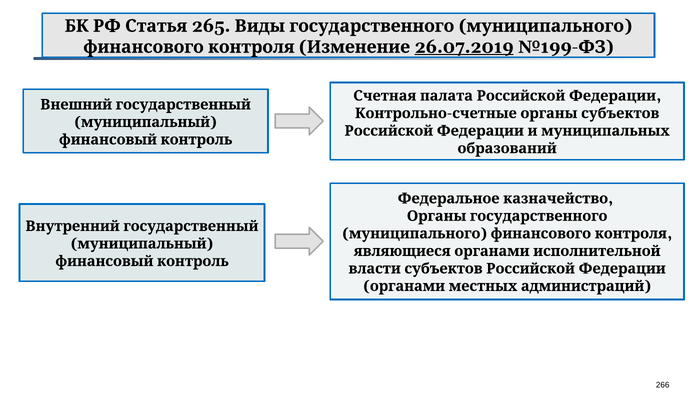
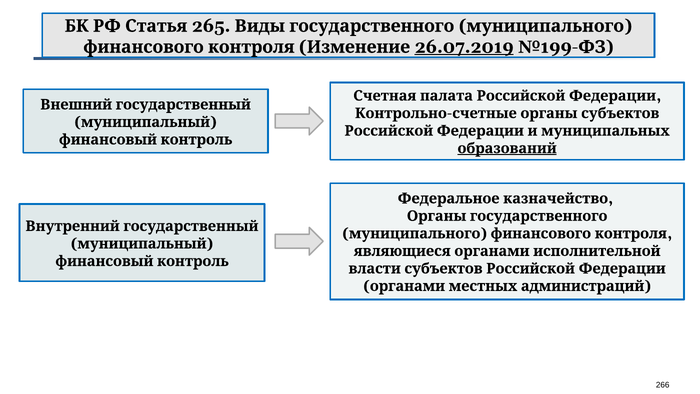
образований underline: none -> present (507, 148)
